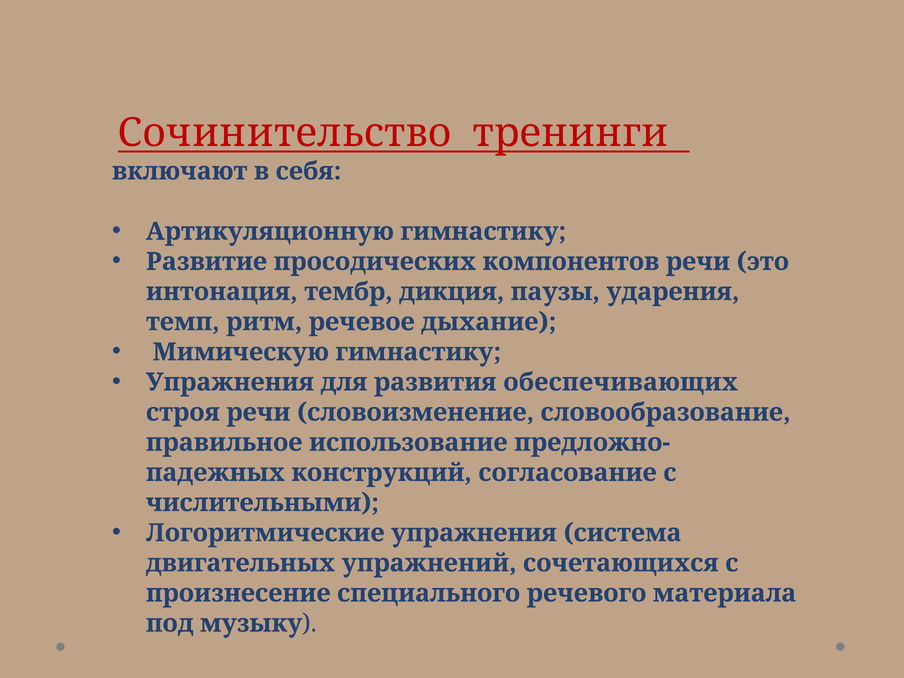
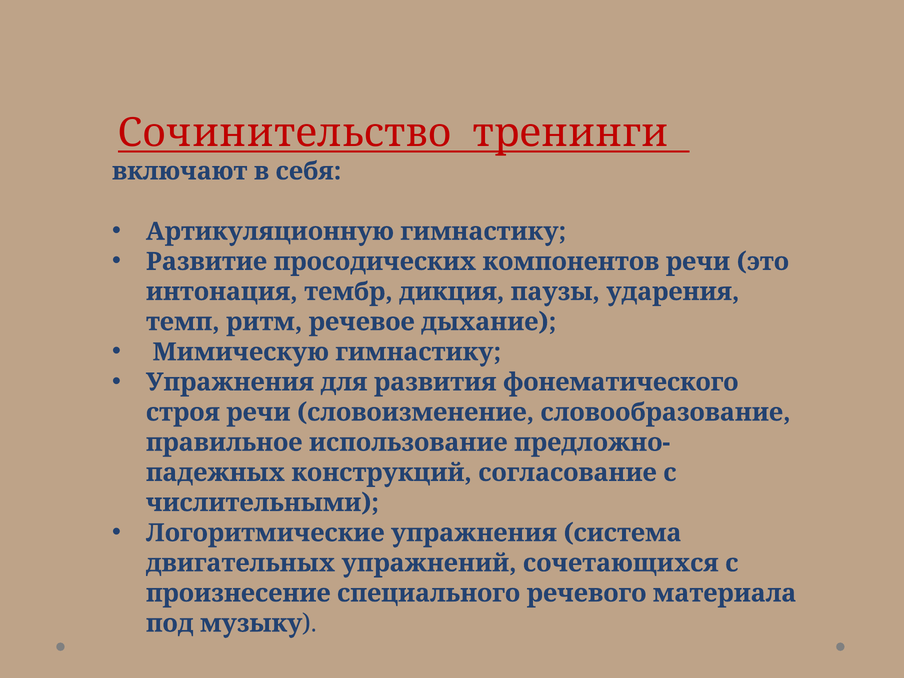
обеспечивающих: обеспечивающих -> фонематического (621, 382)
